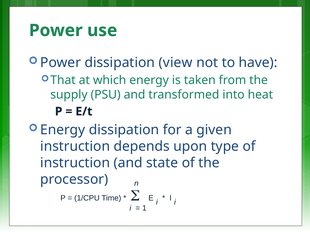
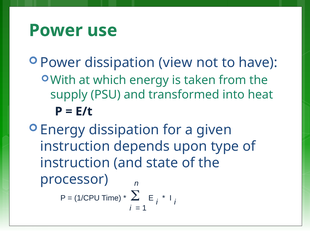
That: That -> With (63, 80)
